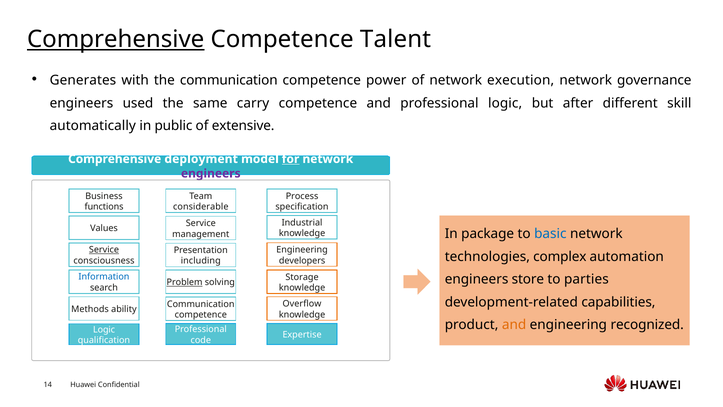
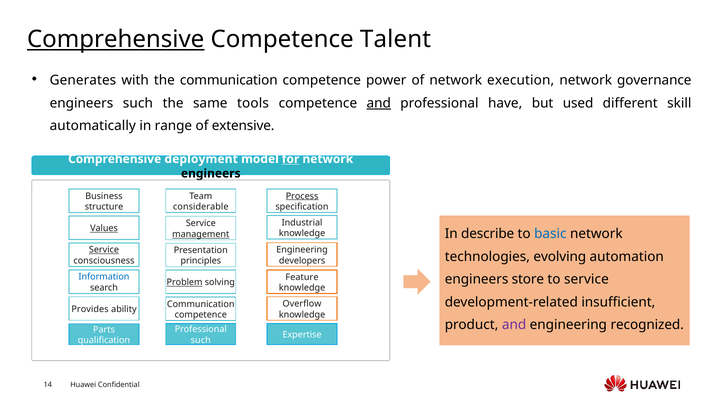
engineers used: used -> such (138, 103)
carry: carry -> tools (253, 103)
and underline: none -> present (379, 103)
professional logic: logic -> have (505, 103)
after: after -> used (578, 103)
public: public -> range (173, 126)
engineers colour: purple -> black (211, 173)
Process underline: none -> present (302, 196)
functions: functions -> structure (104, 207)
Values underline: none -> present (104, 228)
package: package -> describe (488, 234)
management underline: none -> present (201, 234)
complex: complex -> evolving (560, 256)
including: including -> principles (201, 261)
Storage: Storage -> Feature (302, 277)
to parties: parties -> service (586, 279)
capabilities: capabilities -> insufficient (618, 302)
Methods: Methods -> Provides (90, 309)
and colour: orange -> purple (514, 325)
Logic: Logic -> Parts (104, 329)
code: code -> such (201, 340)
